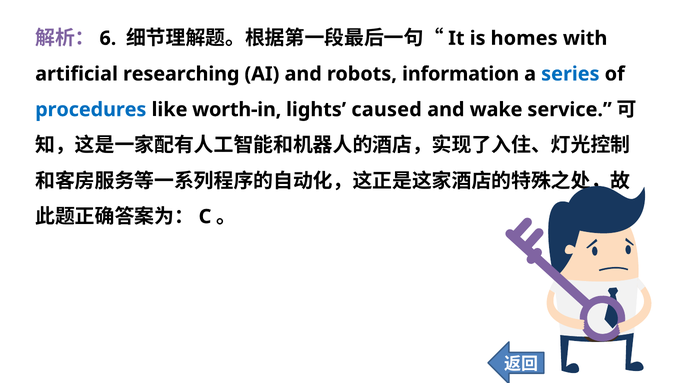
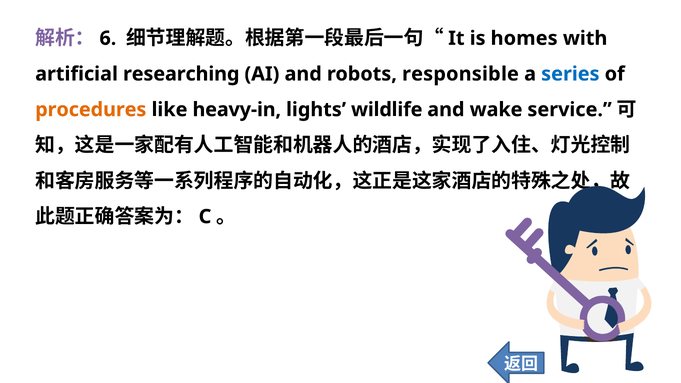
information: information -> responsible (460, 74)
procedures colour: blue -> orange (91, 110)
worth-in: worth-in -> heavy-in (237, 110)
caused: caused -> wildlife (387, 110)
